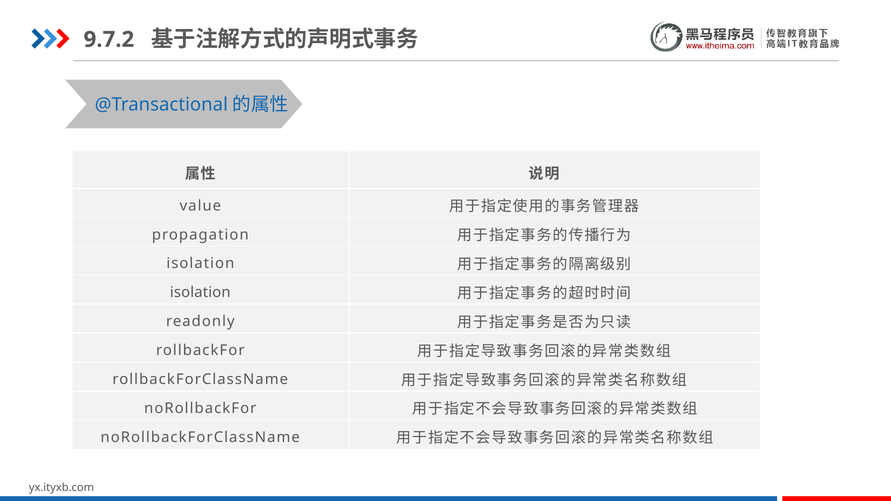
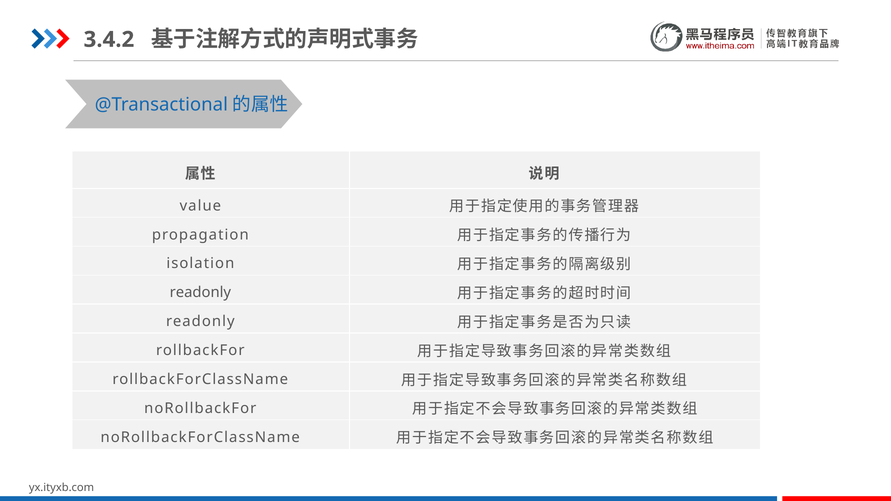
9.7.2: 9.7.2 -> 3.4.2 (109, 40)
isolation: isolation -> readonly (200, 293)
